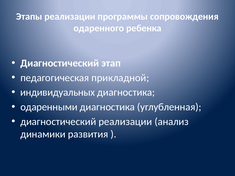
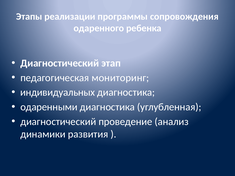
прикладной: прикладной -> мониторинг (120, 78)
диагностический реализации: реализации -> проведение (125, 122)
